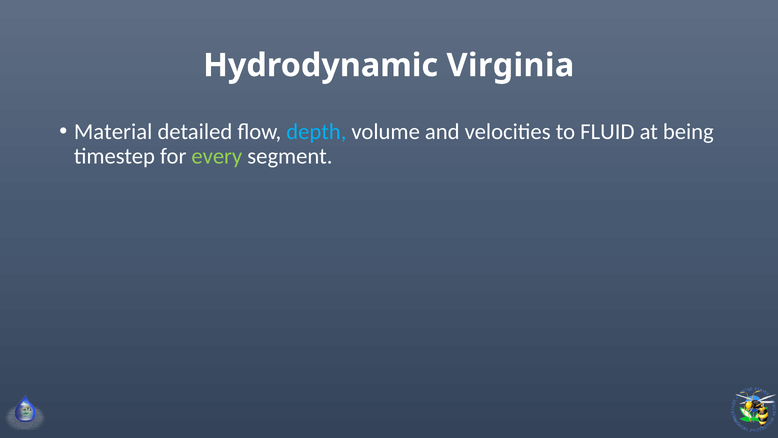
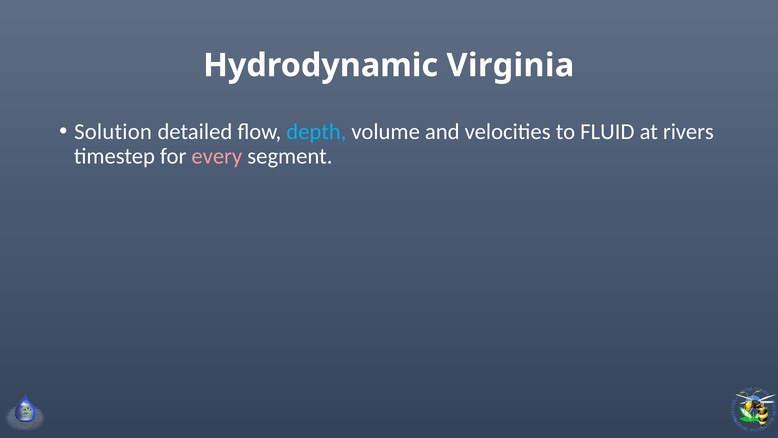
Material: Material -> Solution (113, 132)
being: being -> rivers (688, 132)
every colour: light green -> pink (217, 156)
